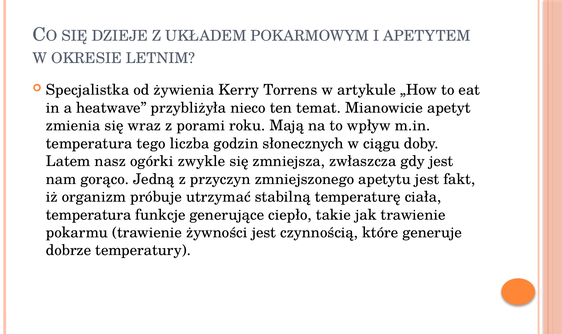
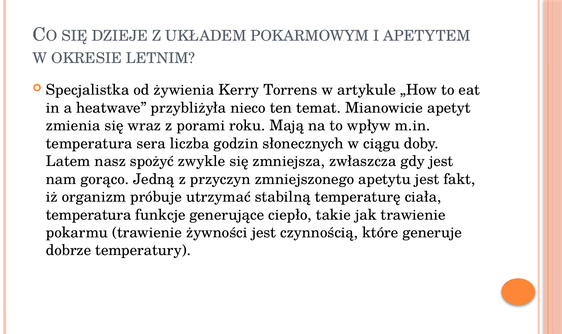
tego: tego -> sera (151, 144)
ogórki: ogórki -> spożyć (152, 162)
